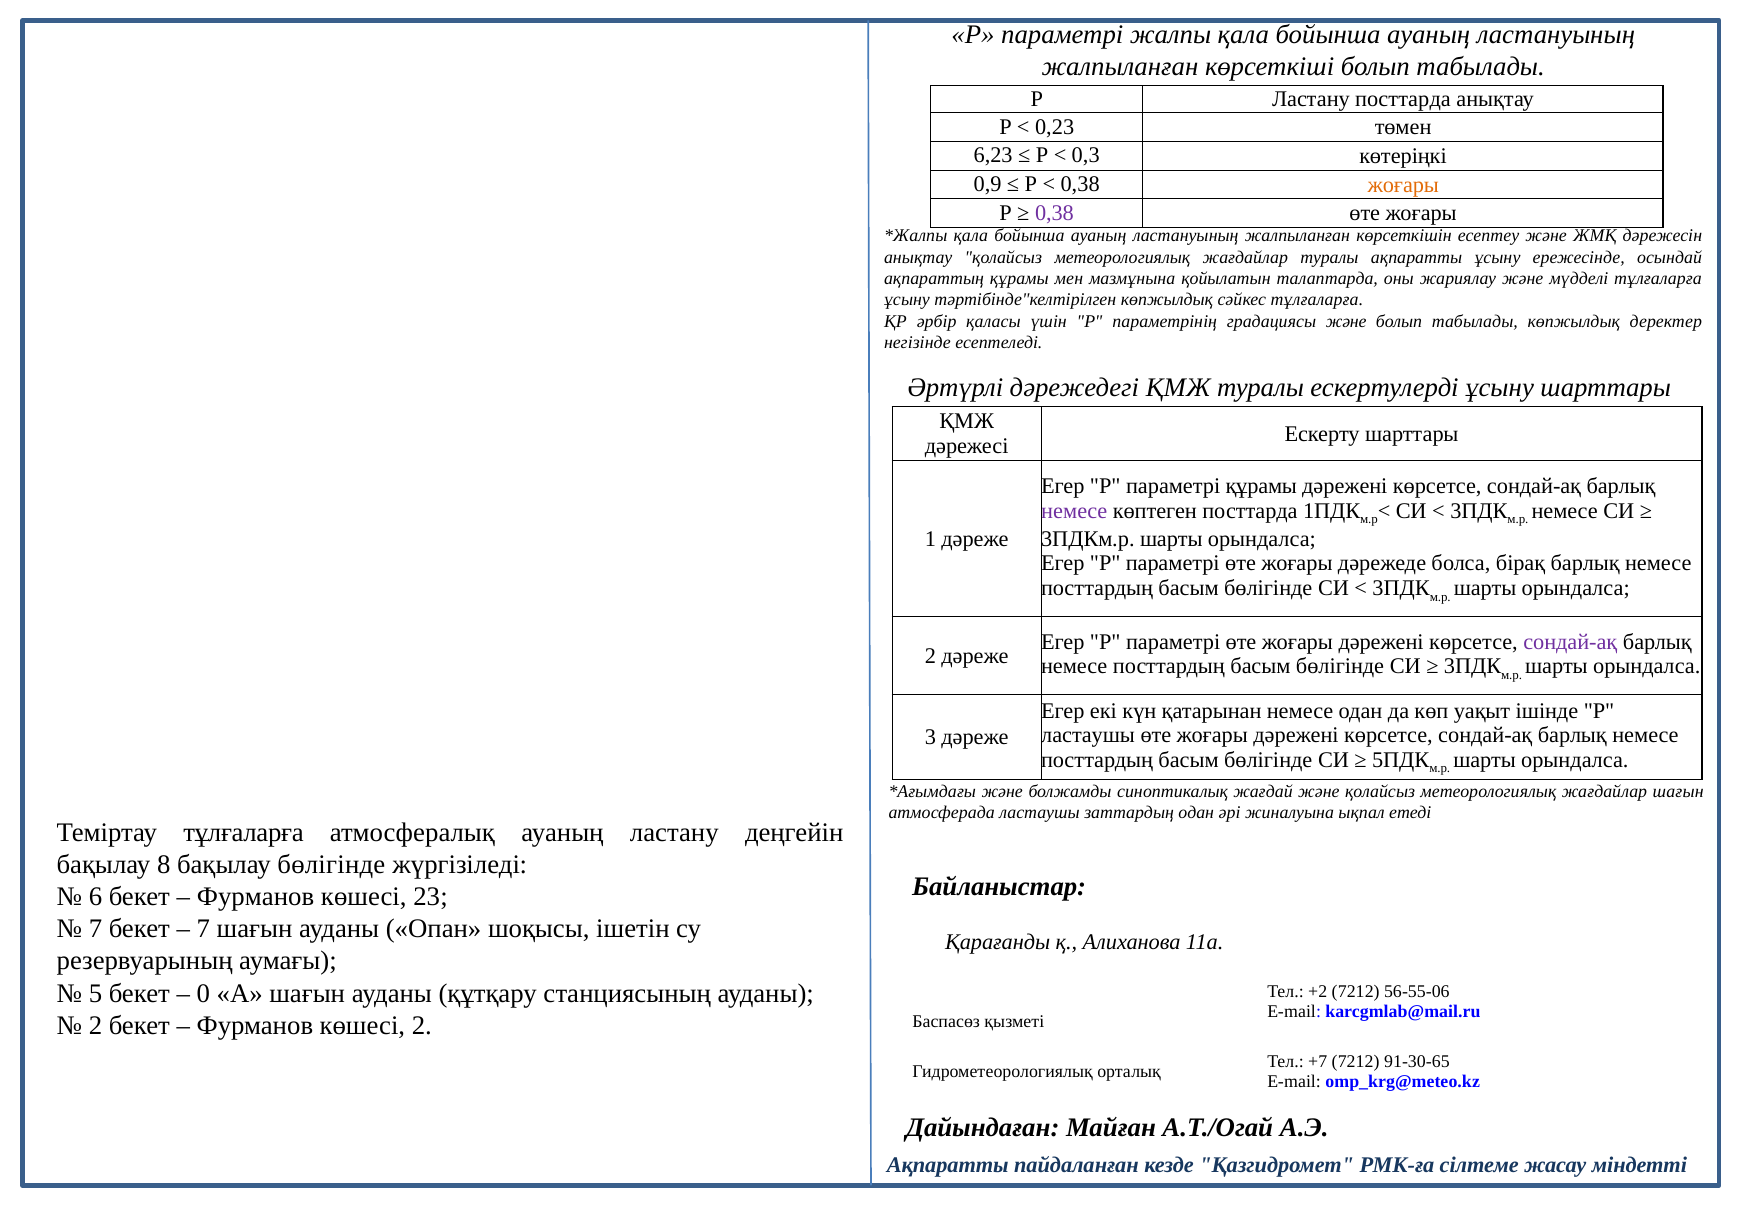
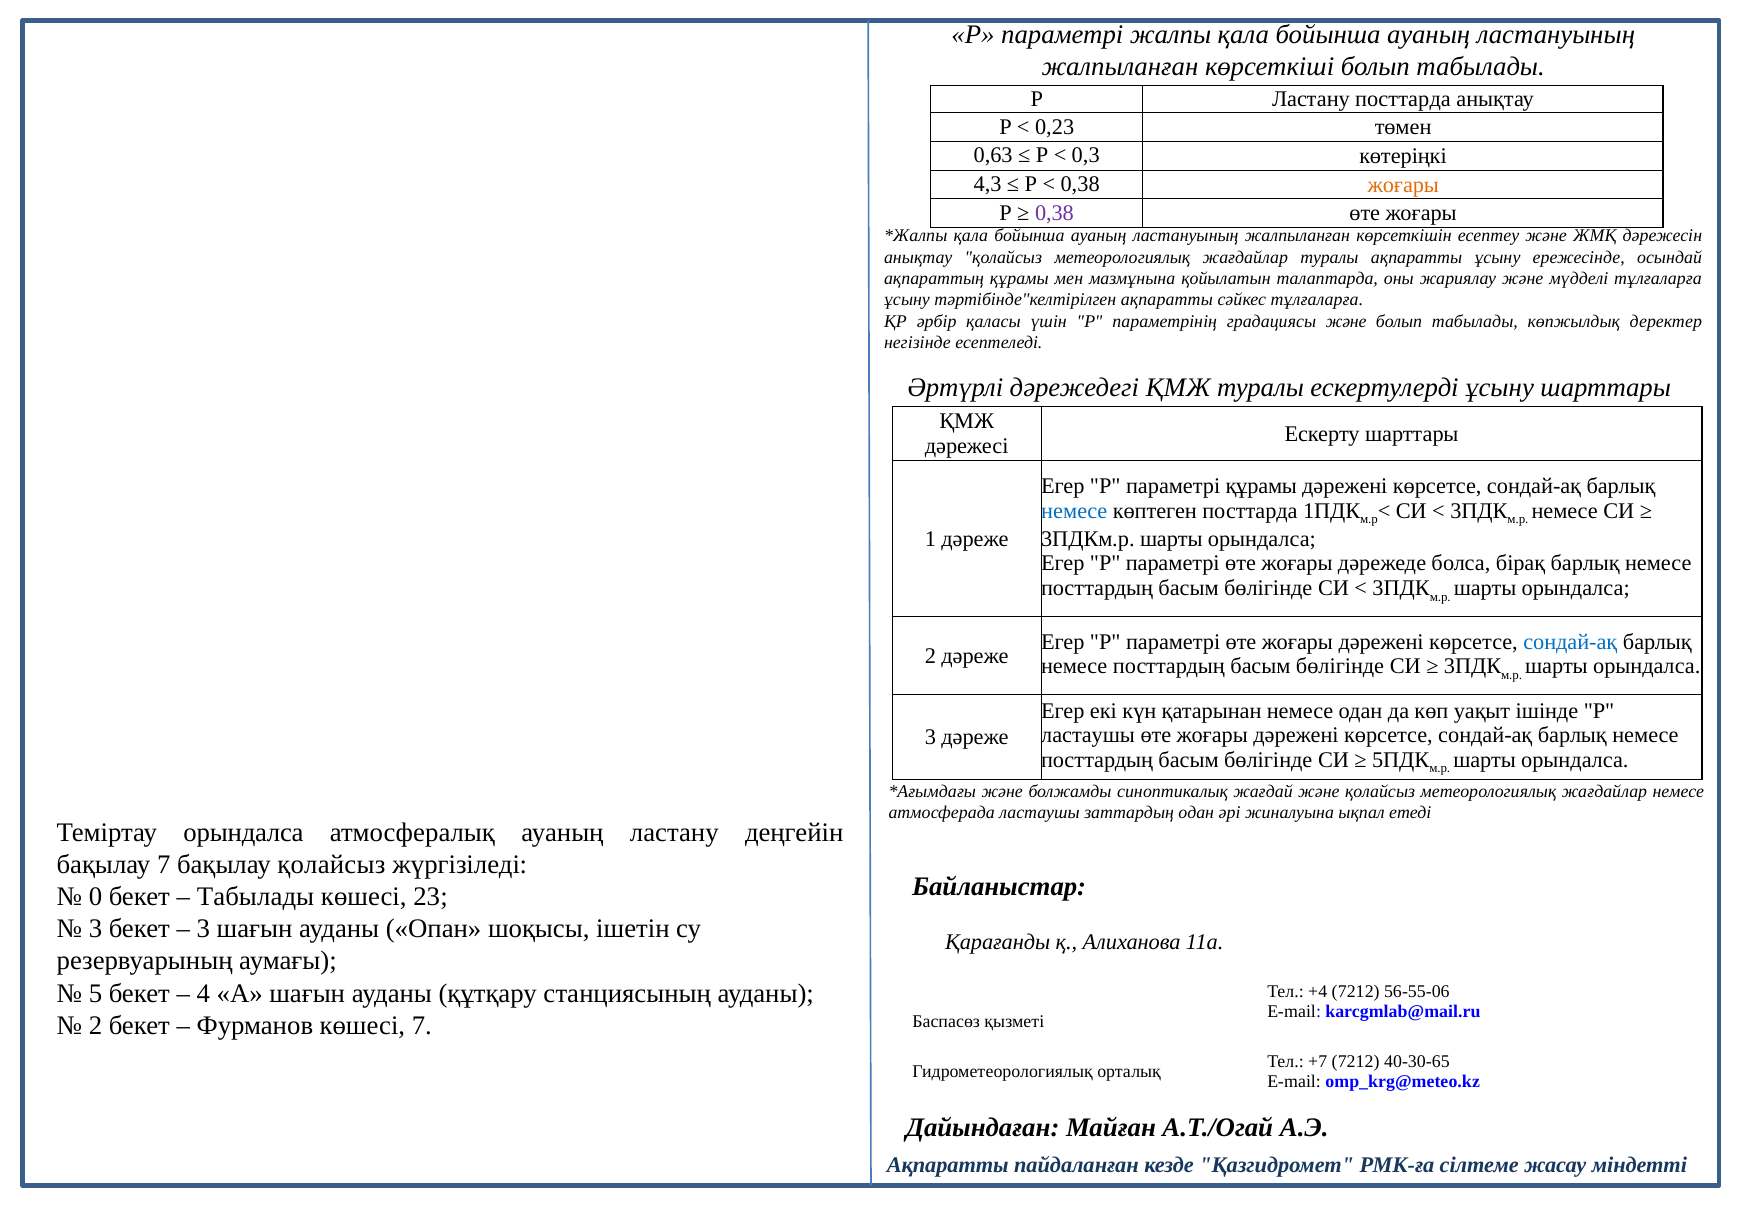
6,23: 6,23 -> 0,63 (993, 156)
0,9: 0,9 -> 4,3 (988, 184)
тәртібінде"келтірілген көпжылдық: көпжылдық -> ақпаратты (1167, 300)
немесе colour: purple -> blue (1074, 511)
сондай-ақ colour: purple -> blue (1570, 642)
жағдайлар шағын: шағын -> немесе (1678, 792)
Теміртау тұлғаларға: тұлғаларға -> орындалса (244, 833)
бақылау 8: 8 -> 7 (164, 865)
бақылау бөлігінде: бөлігінде -> қолайсыз (331, 865)
6: 6 -> 0 (96, 897)
Фурманов: Фурманов -> Табылады (256, 897)
7: 7 -> 3 (96, 929)
7: 7 -> 3 (203, 929)
0: 0 -> 4 (203, 993)
+2: +2 -> +4 (1318, 992)
көшесі 2: 2 -> 7 (422, 1025)
91-30-65: 91-30-65 -> 40-30-65 (1417, 1062)
